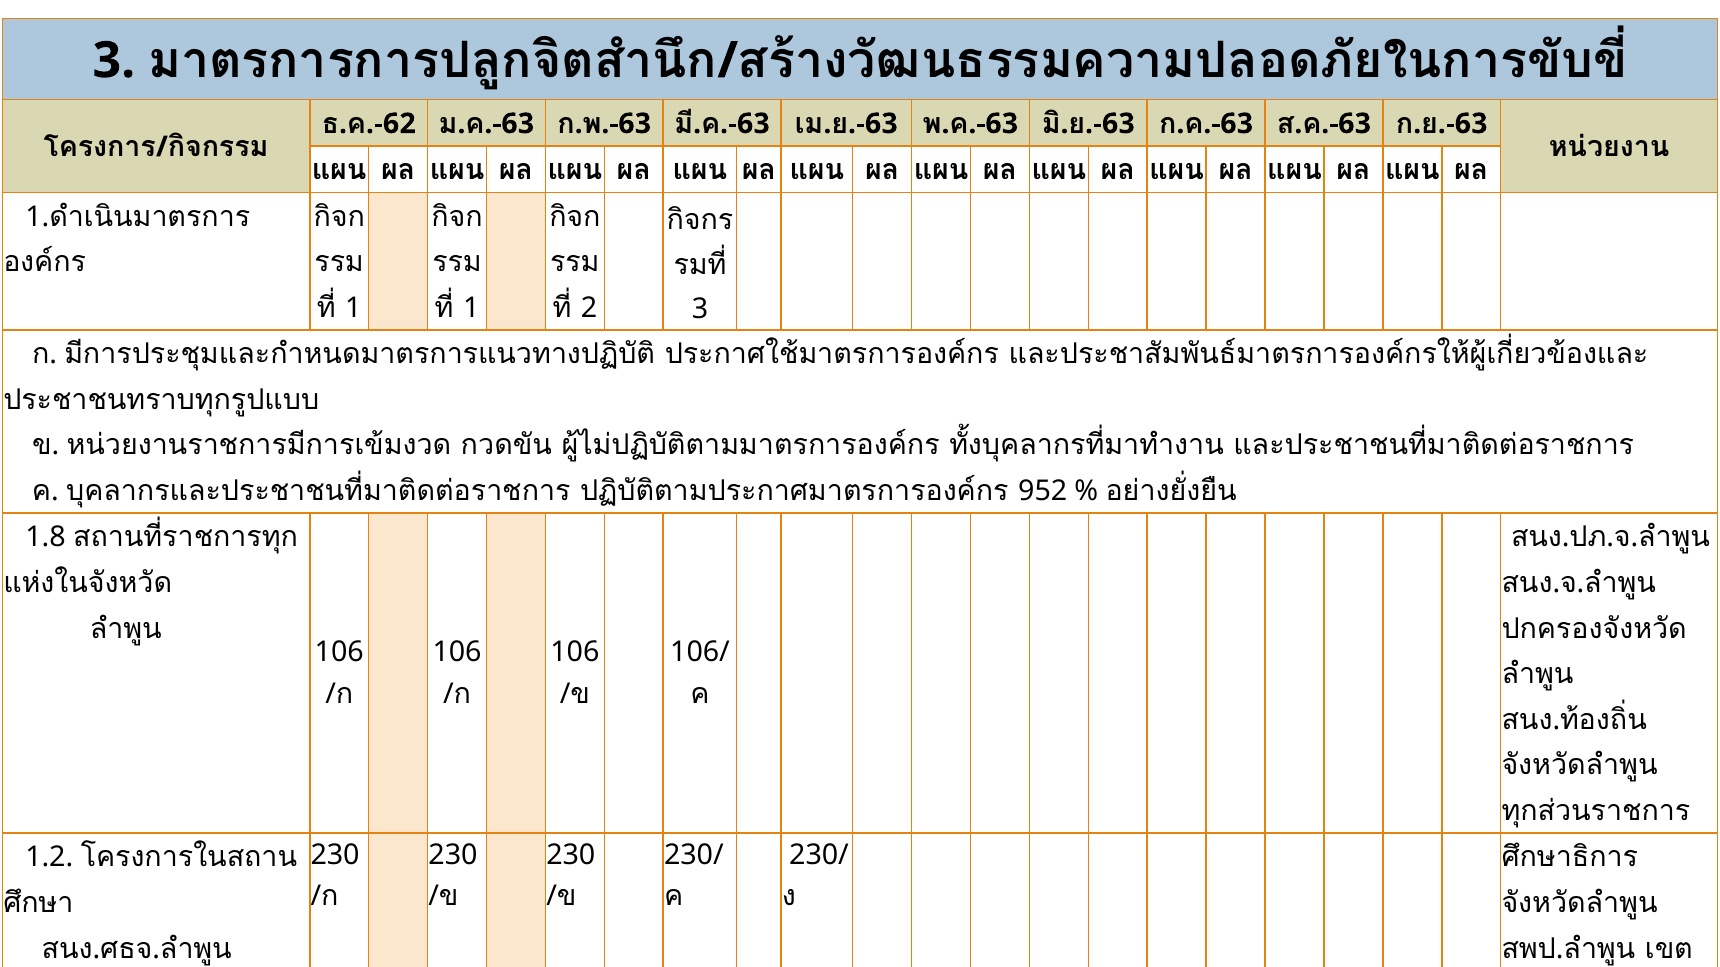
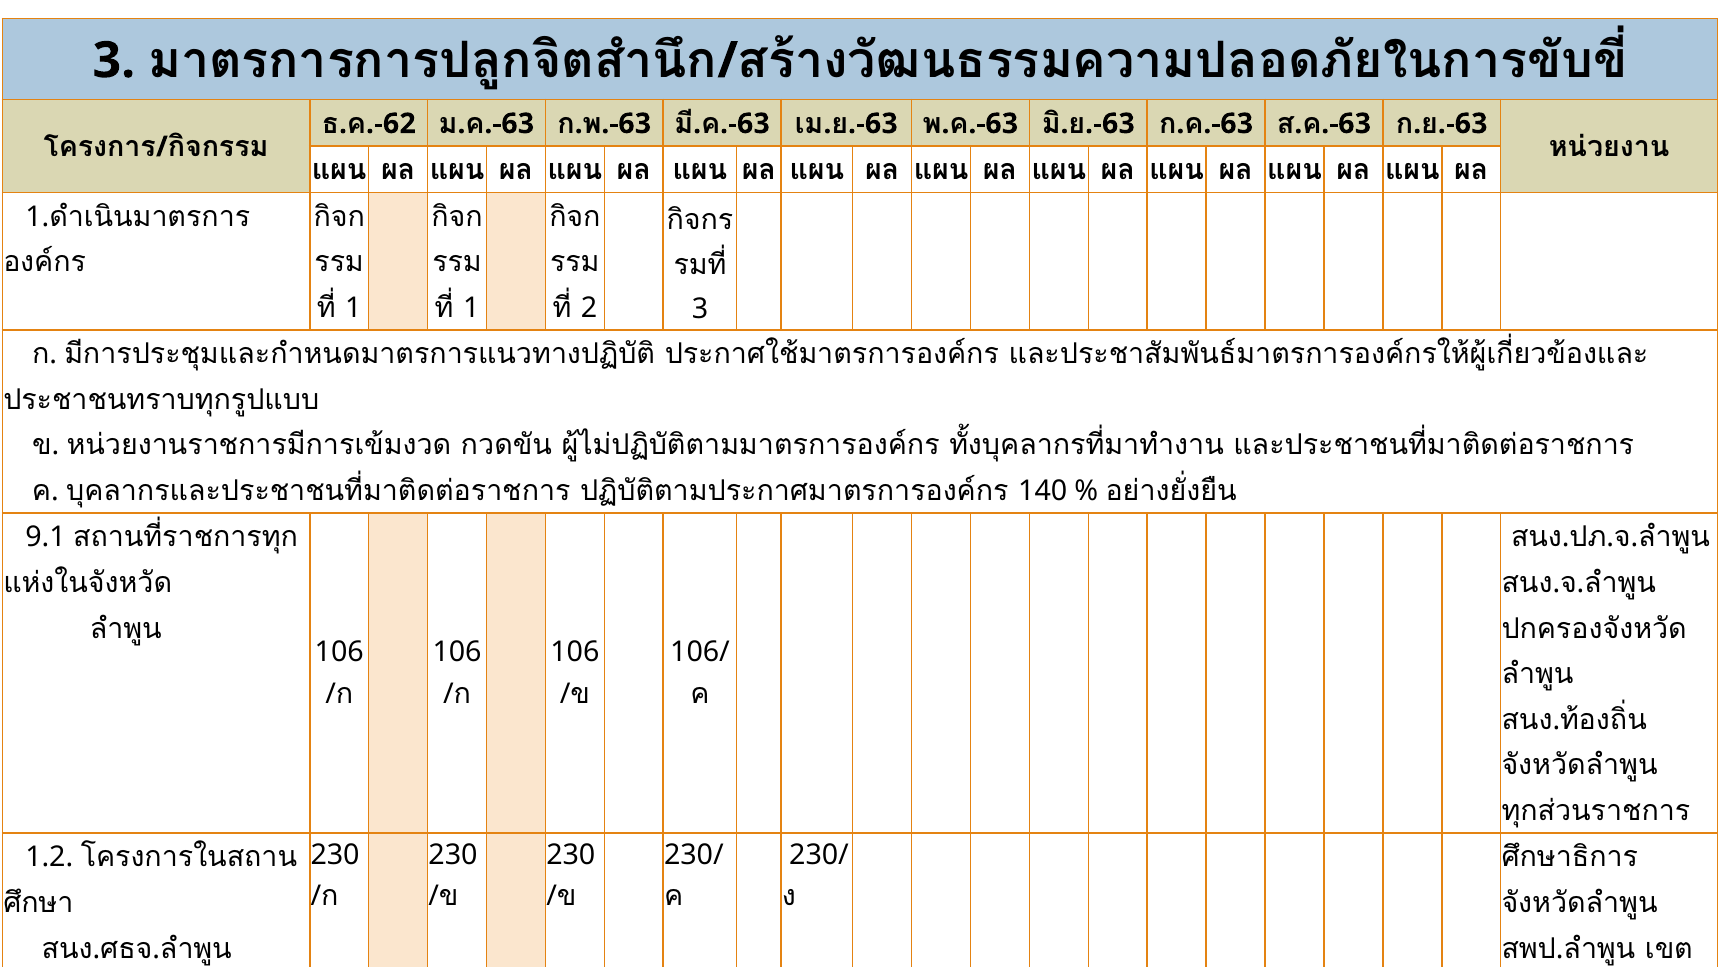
952: 952 -> 140 (1043, 491)
1.8: 1.8 -> 9.1 (46, 538)
